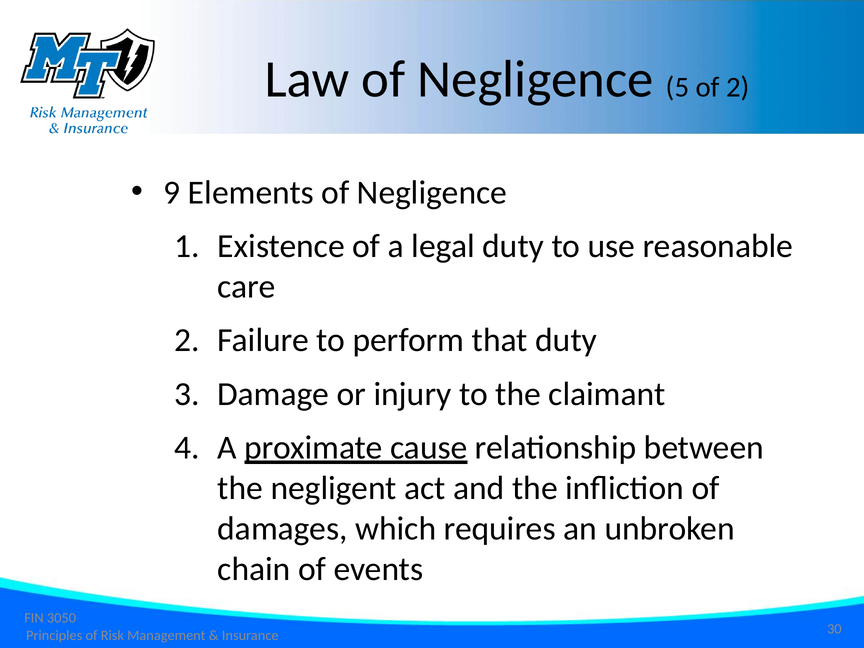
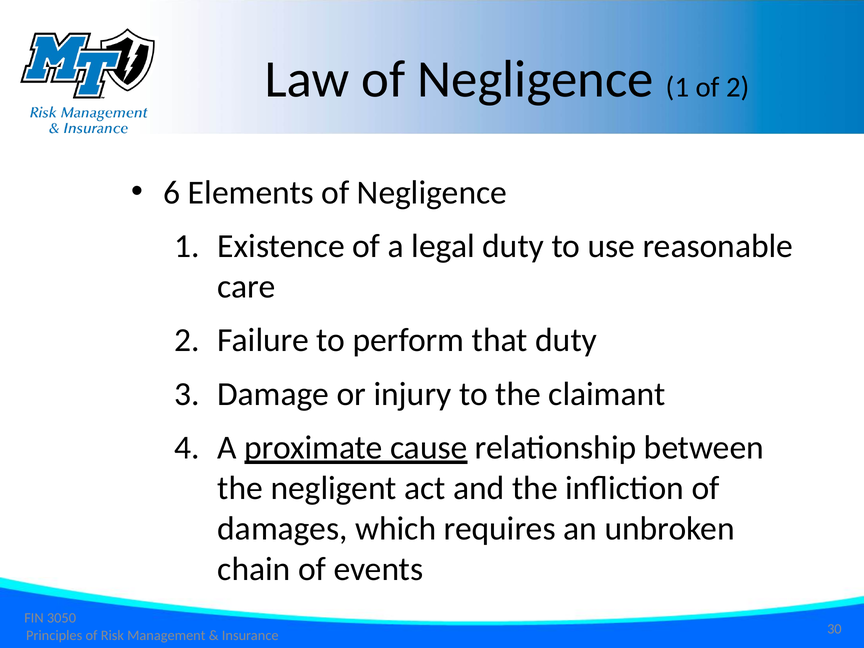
Law of Negligence 5: 5 -> 1 (678, 87)
9: 9 -> 6 (172, 192)
